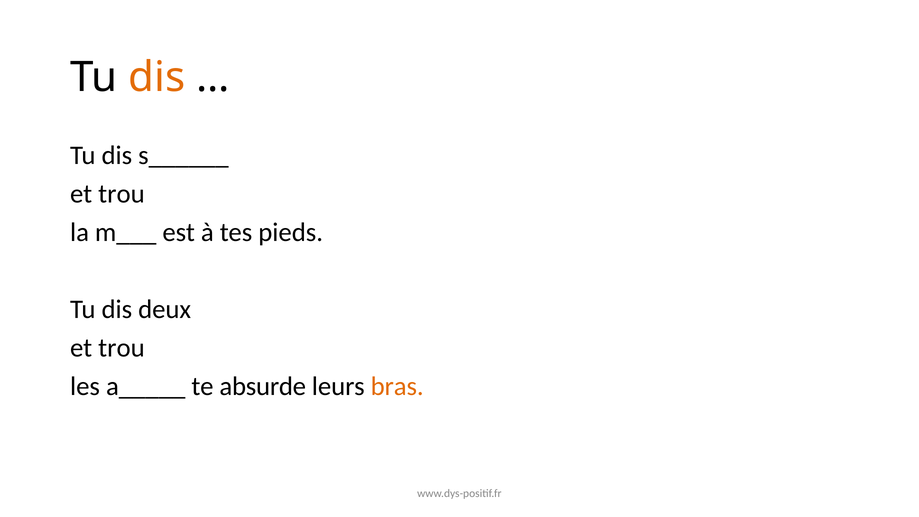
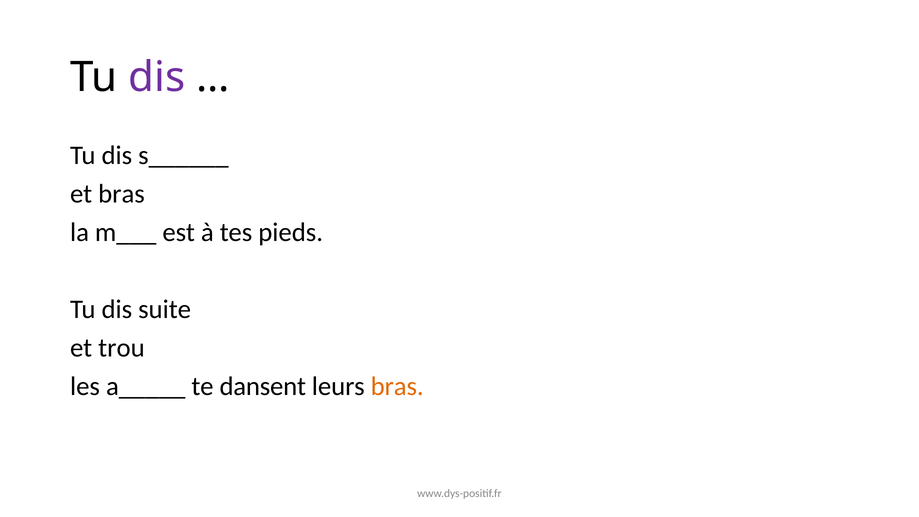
dis colour: orange -> purple (157, 77)
trou: trou -> bras (122, 194)
deux: deux -> suite (165, 310)
absurde: absurde -> dansent (263, 387)
